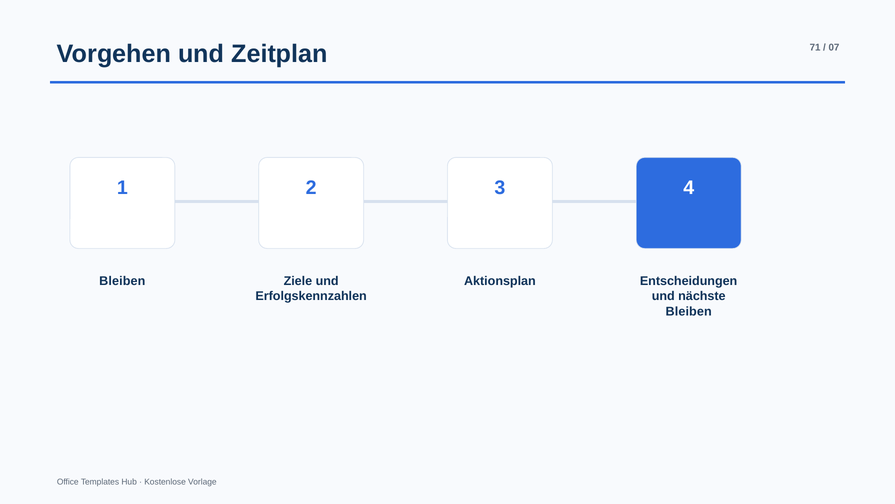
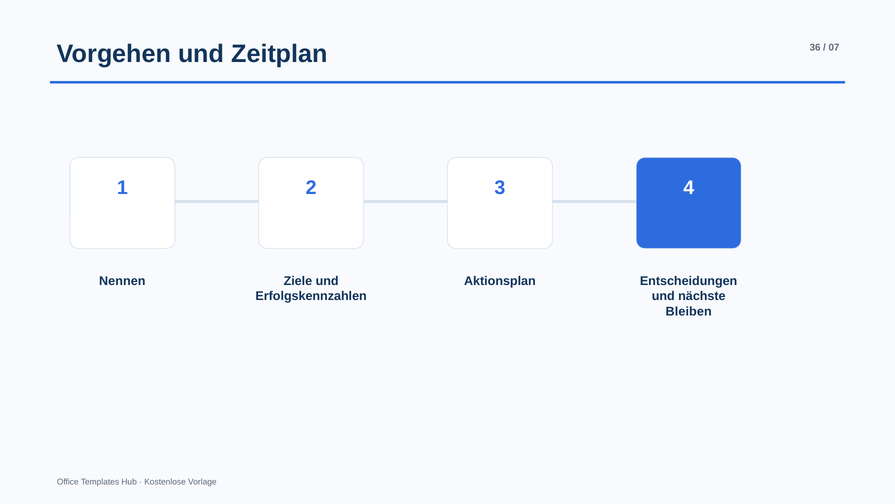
71: 71 -> 36 (815, 48)
Bleiben: Bleiben -> Nennen (122, 281)
